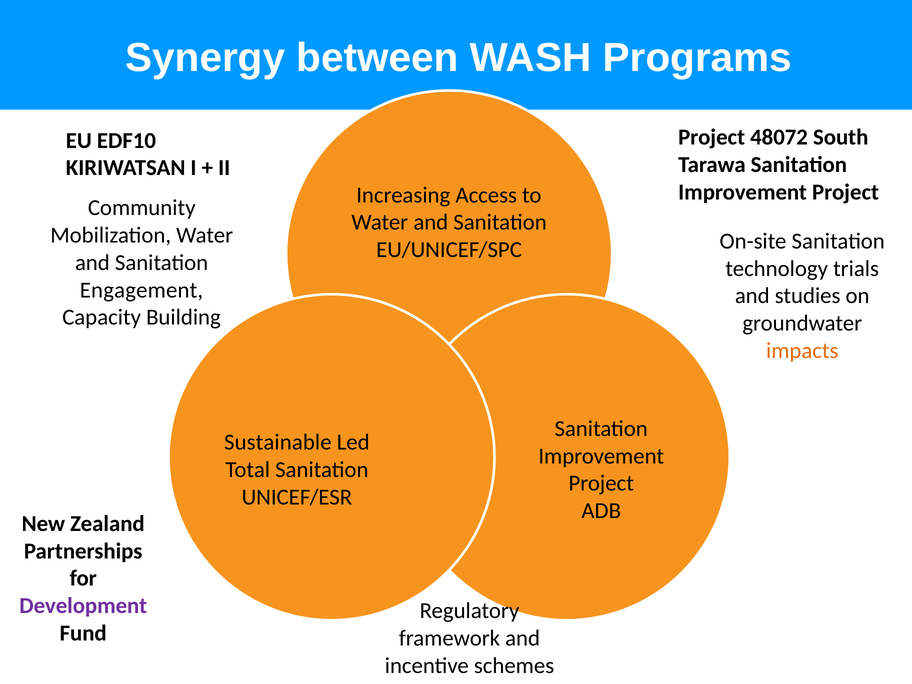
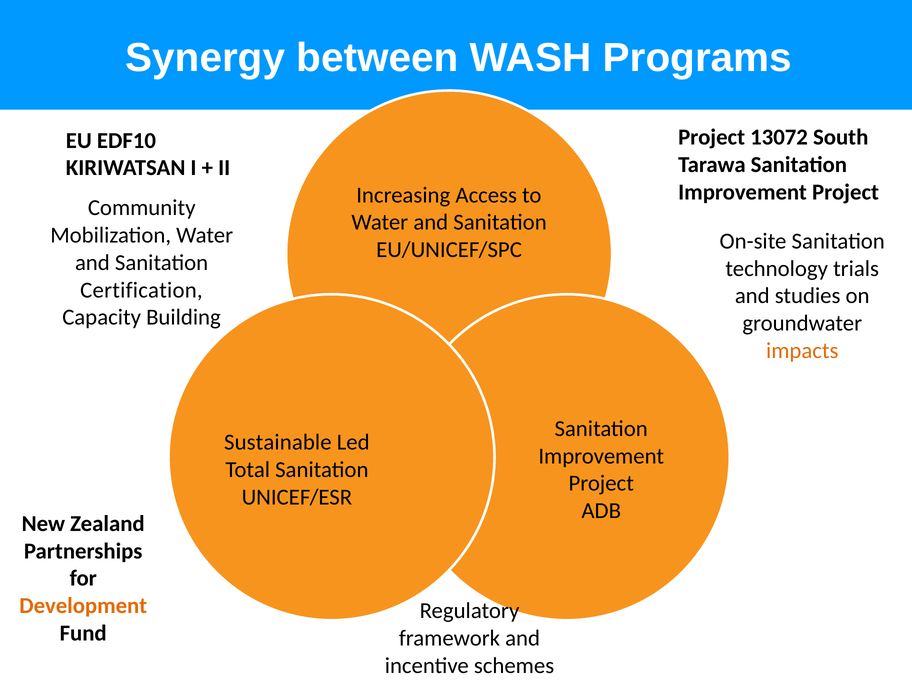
48072: 48072 -> 13072 (779, 137)
Engagement: Engagement -> Certification (141, 290)
Development colour: purple -> orange (83, 606)
